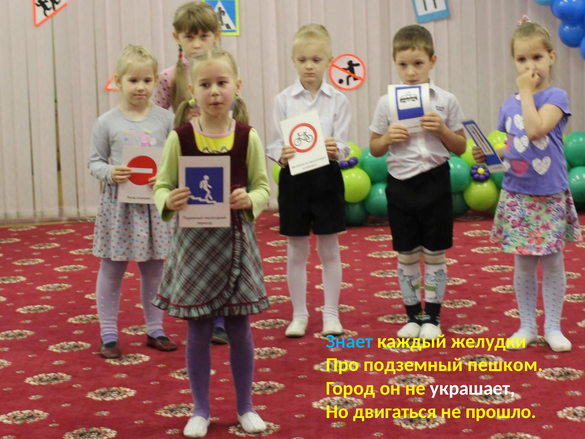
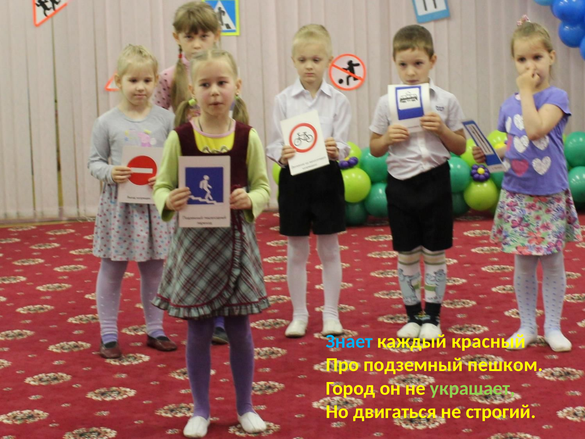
желудки: желудки -> красный (489, 341)
украшает colour: white -> light green (473, 388)
прошло: прошло -> строгий (501, 411)
